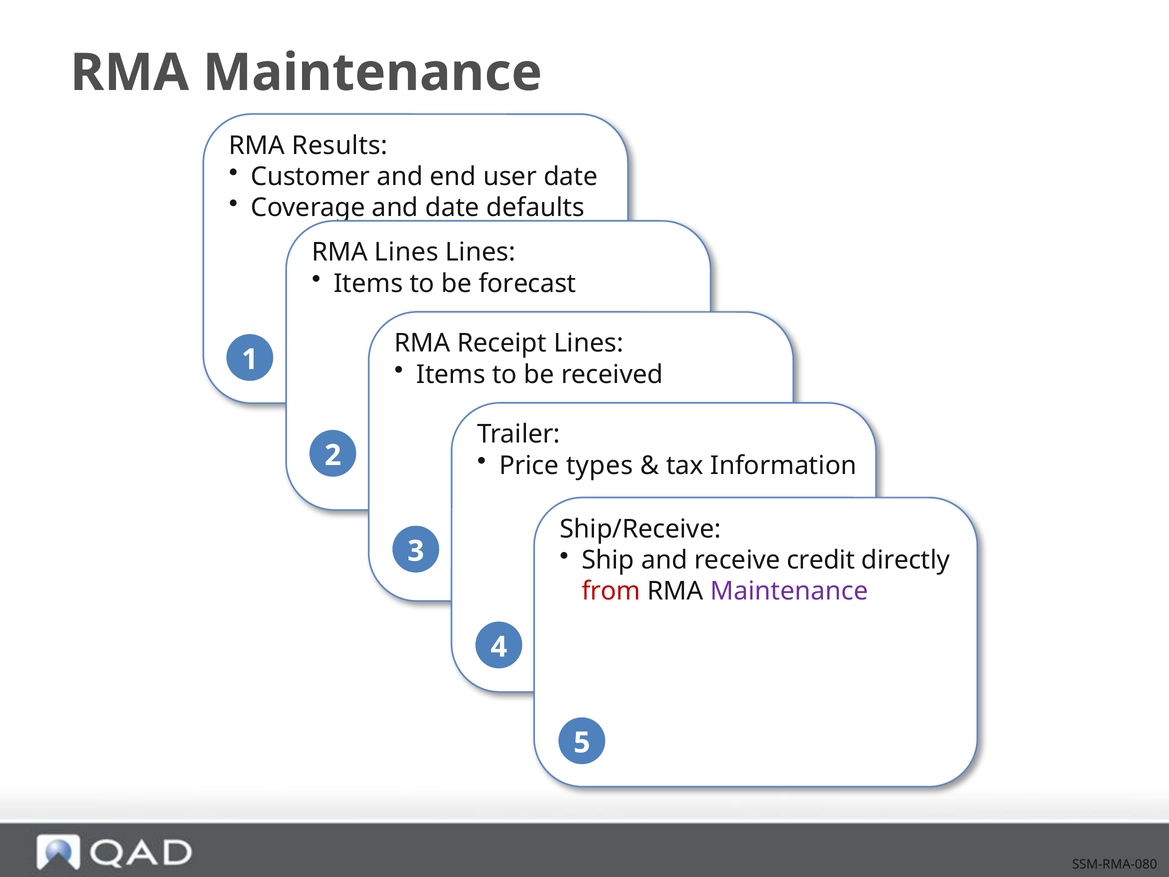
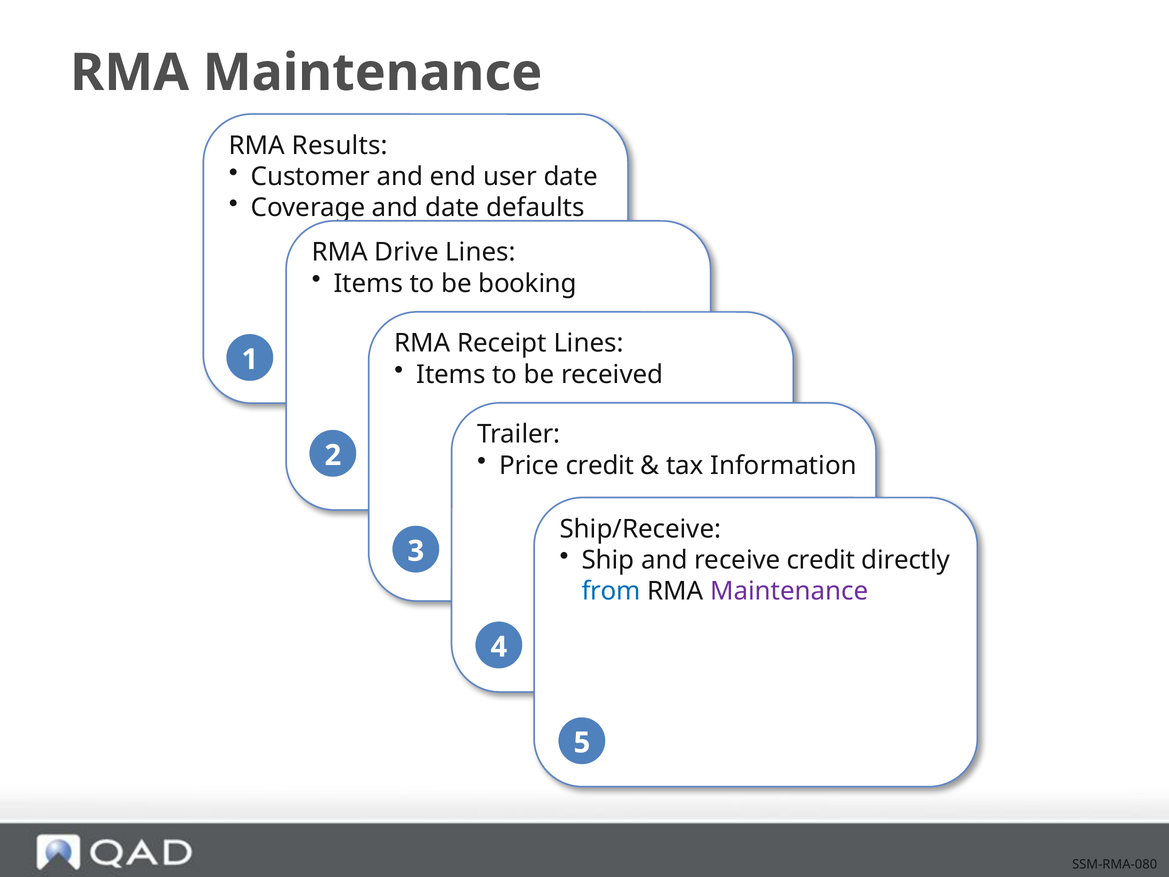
RMA Lines: Lines -> Drive (407, 252)
forecast: forecast -> booking (528, 284)
Price types: types -> credit (600, 465)
from colour: red -> blue (611, 591)
